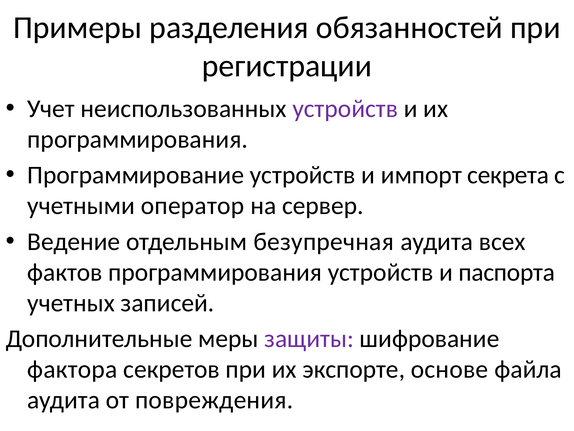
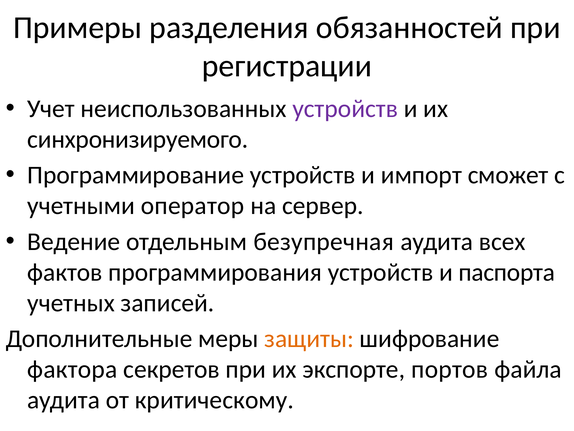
программирования: программирования -> синхронизируемого (138, 139)
секрета: секрета -> сможет (508, 175)
защиты colour: purple -> orange (309, 338)
основе: основе -> портов (450, 369)
повреждения: повреждения -> критическому (214, 400)
